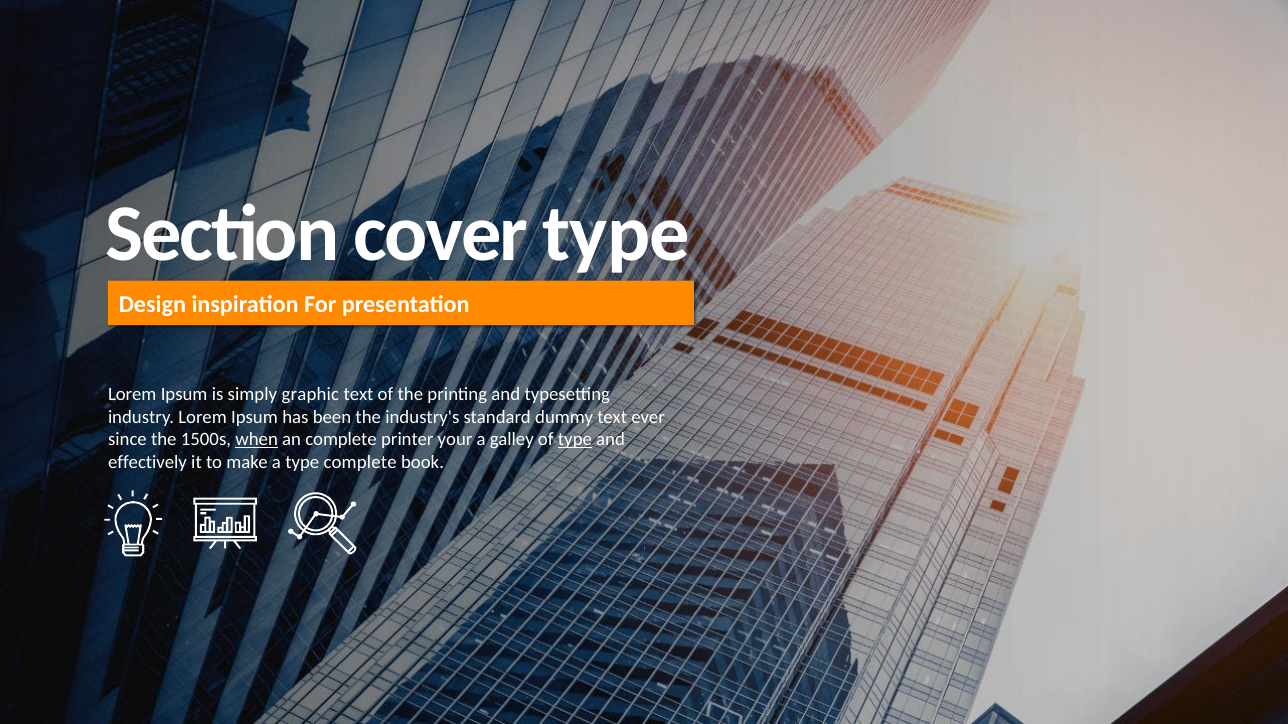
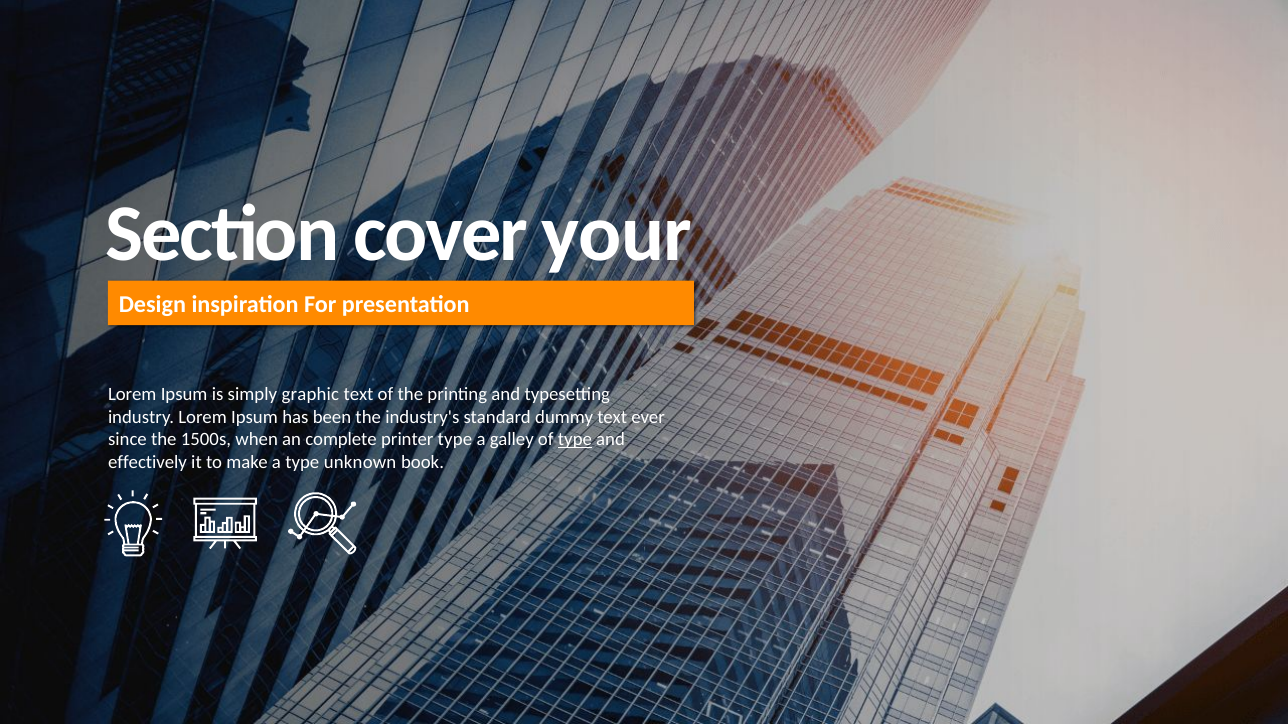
cover type: type -> your (617, 234)
when underline: present -> none (257, 440)
printer your: your -> type (455, 440)
type complete: complete -> unknown (360, 462)
